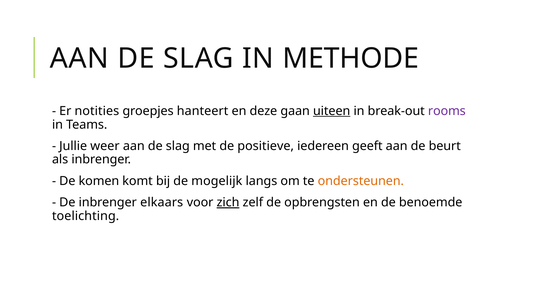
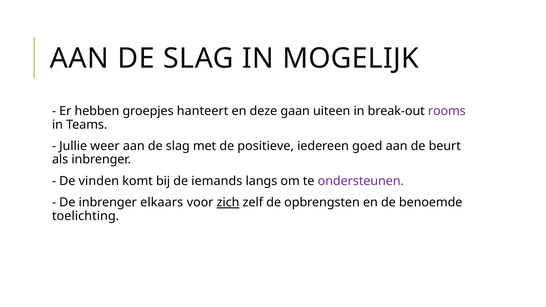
METHODE: METHODE -> MOGELIJK (351, 59)
notities: notities -> hebben (97, 111)
uiteen underline: present -> none (332, 111)
geeft: geeft -> goed (367, 146)
komen: komen -> vinden (99, 181)
mogelijk: mogelijk -> iemands (217, 181)
ondersteunen colour: orange -> purple (361, 181)
